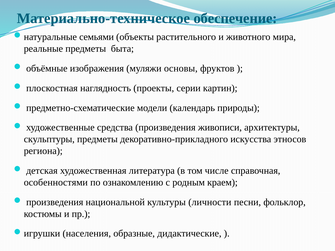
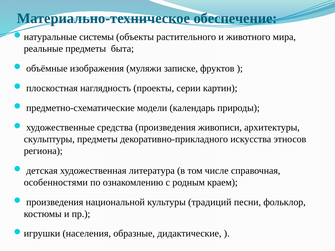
семьями: семьями -> системы (97, 37)
основы: основы -> записке (181, 68)
личности: личности -> традиций (210, 202)
